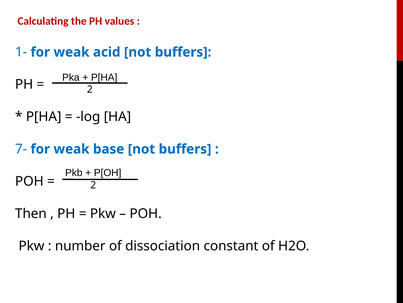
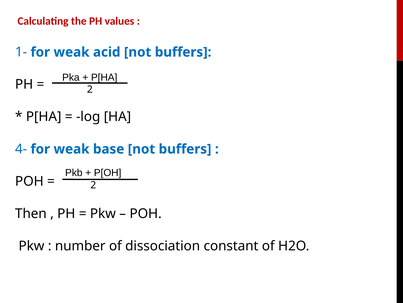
7-: 7- -> 4- (21, 149)
